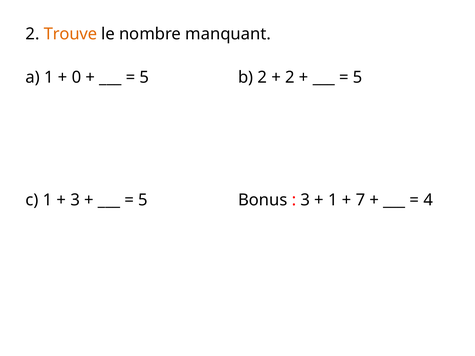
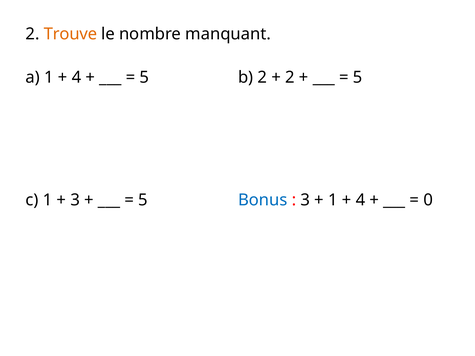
0: 0 -> 4 (76, 77)
Bonus colour: black -> blue (263, 200)
7: 7 -> 4 (360, 200)
4: 4 -> 0 (428, 200)
